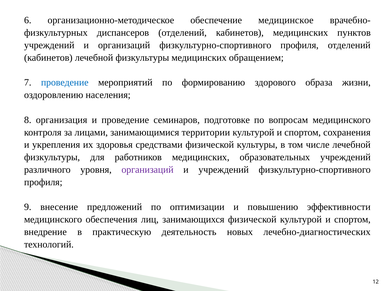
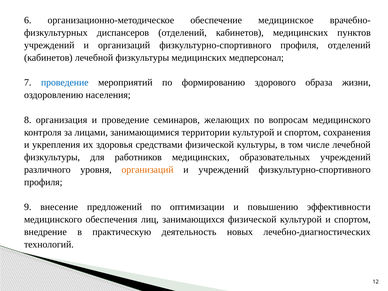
обращением: обращением -> медперсонал (256, 58)
подготовке: подготовке -> желающих (227, 120)
организаций colour: purple -> orange (148, 170)
